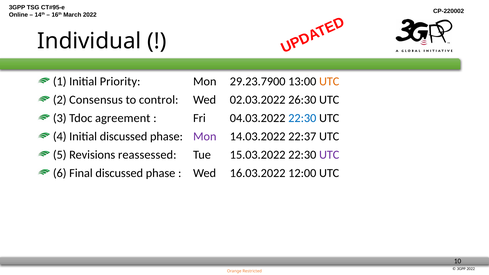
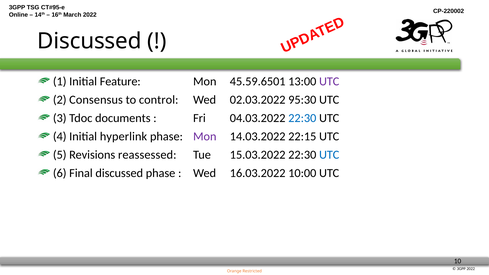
Individual: Individual -> Discussed (89, 41)
Priority: Priority -> Feature (120, 82)
29.23.7900: 29.23.7900 -> 45.59.6501 (258, 82)
UTC colour: orange -> purple (329, 82)
26:30: 26:30 -> 95:30 (302, 100)
agreement: agreement -> documents (123, 118)
Initial discussed: discussed -> hyperlink (123, 136)
22:37: 22:37 -> 22:15 (302, 136)
UTC colour: purple -> blue (329, 155)
12:00: 12:00 -> 10:00 (302, 173)
